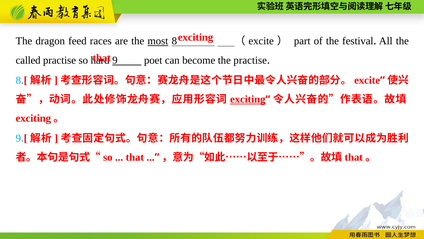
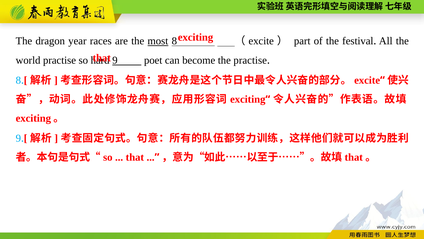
feed: feed -> year (77, 41)
called: called -> world (28, 60)
exciting underline: present -> none (248, 99)
